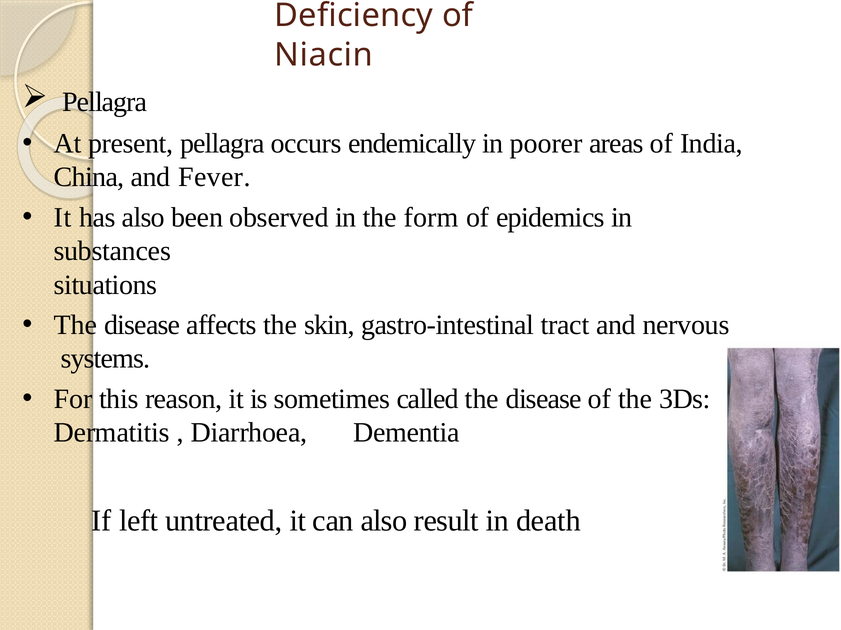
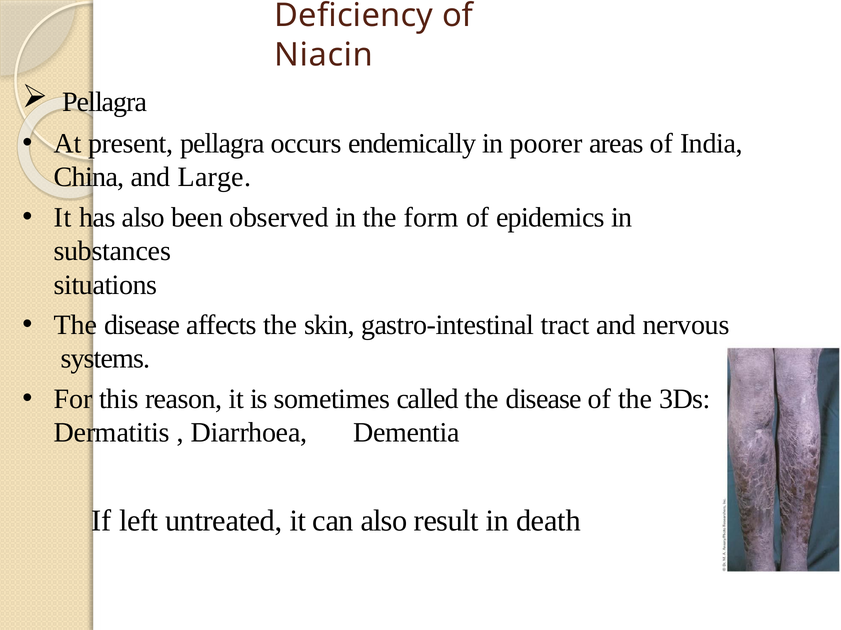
Fever: Fever -> Large (214, 177)
